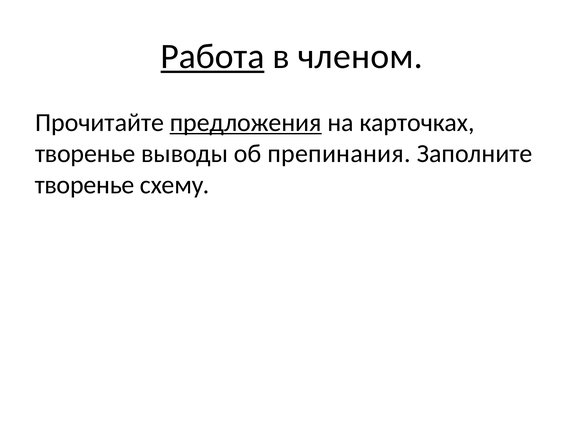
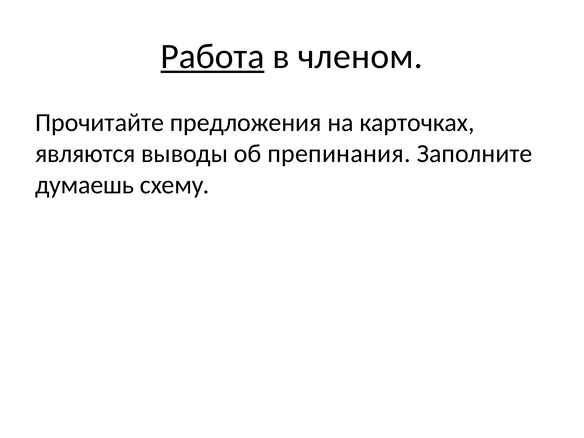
предложения underline: present -> none (246, 123)
творенье: творенье -> являются (85, 154)
творенье: творенье -> думаешь (85, 185)
